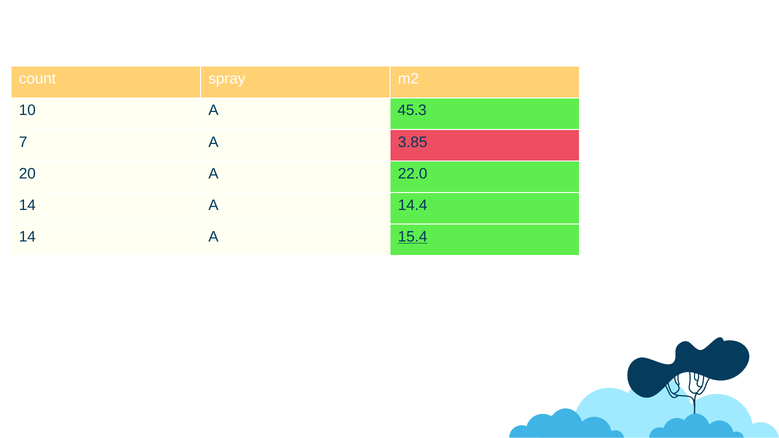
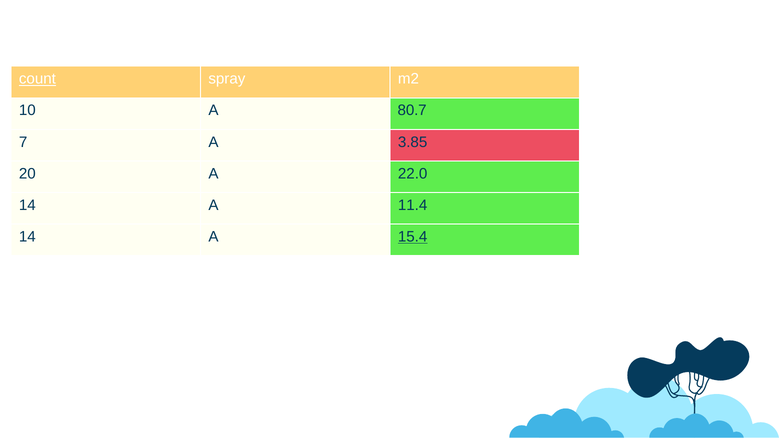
count underline: none -> present (37, 79)
45.3: 45.3 -> 80.7 (412, 111)
14.4: 14.4 -> 11.4 (413, 205)
